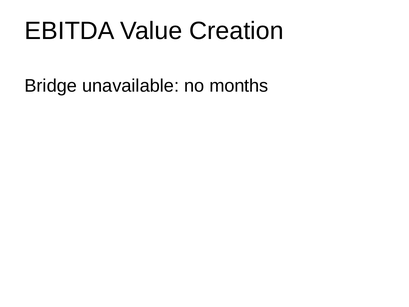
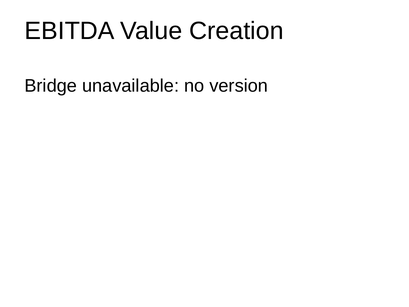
months: months -> version (239, 86)
